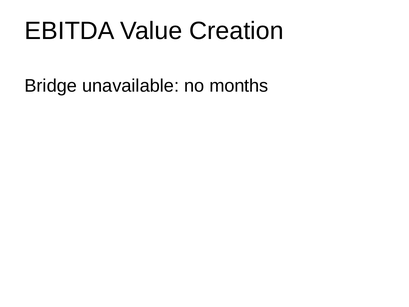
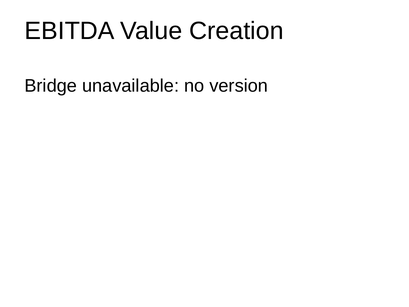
months: months -> version (239, 86)
